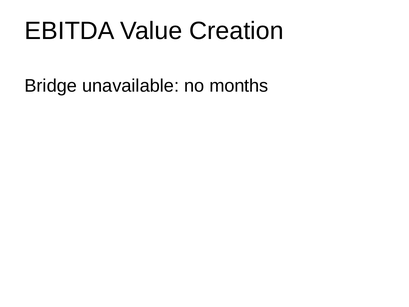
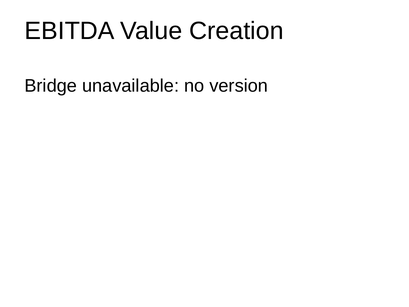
months: months -> version (239, 86)
